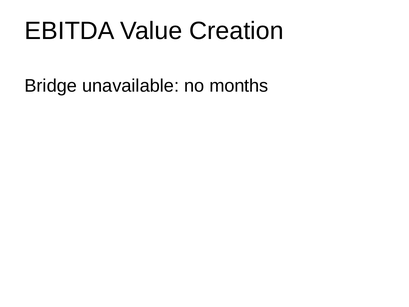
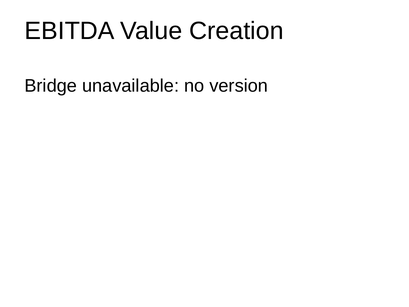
months: months -> version (239, 86)
